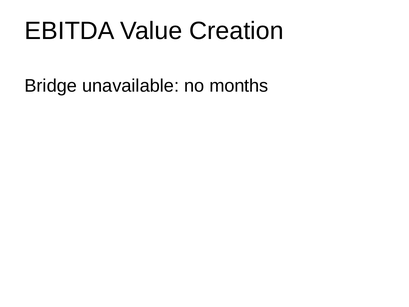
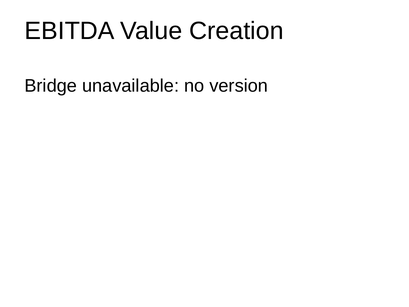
months: months -> version (239, 86)
